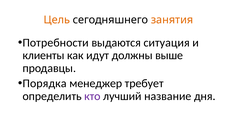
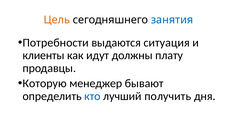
занятия colour: orange -> blue (172, 20)
выше: выше -> плату (169, 56)
Порядка: Порядка -> Которую (45, 84)
требует: требует -> бывают (144, 84)
кто colour: purple -> blue (92, 96)
название: название -> получить (168, 96)
